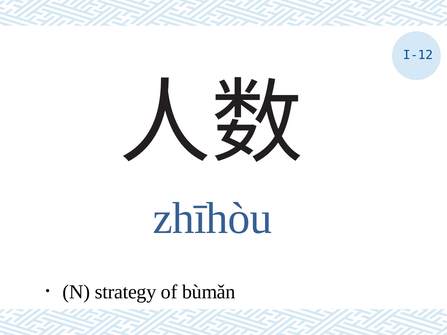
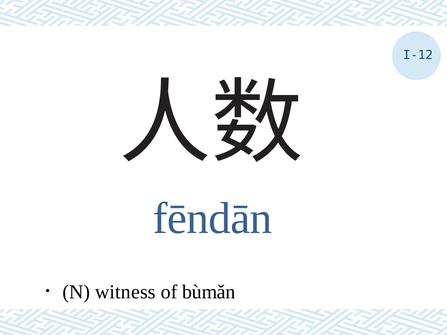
zhīhòu: zhīhòu -> fēndān (212, 218)
strategy: strategy -> witness (125, 292)
